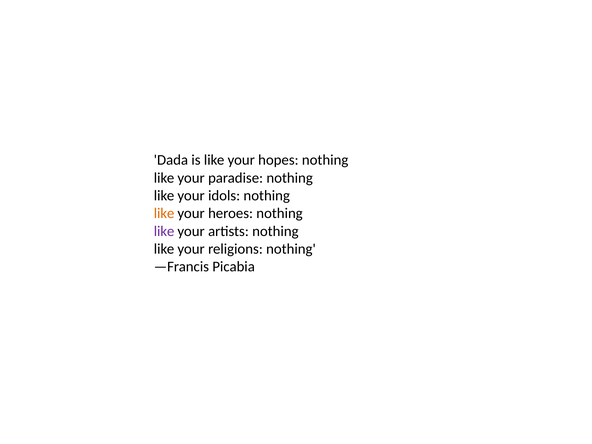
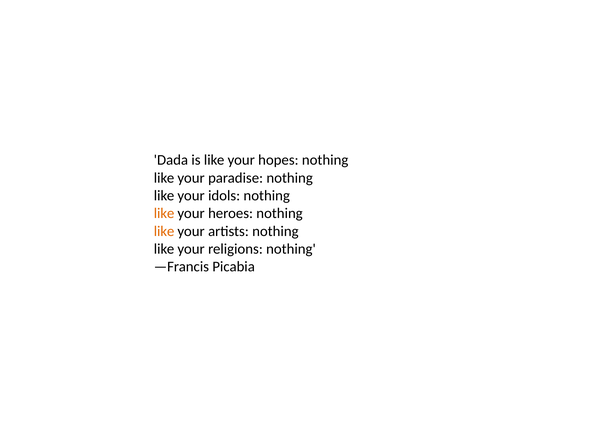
like colour: purple -> orange (164, 231)
